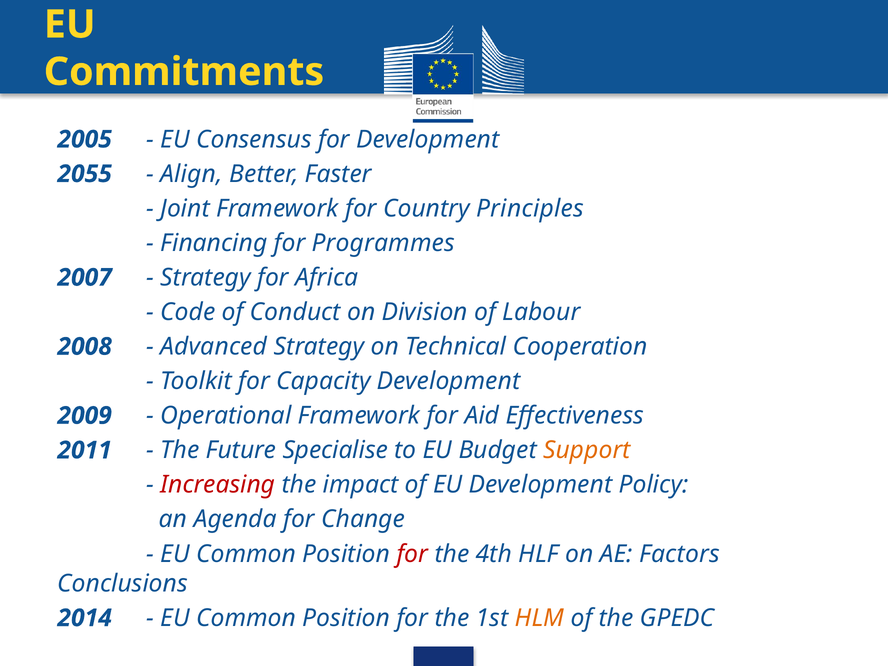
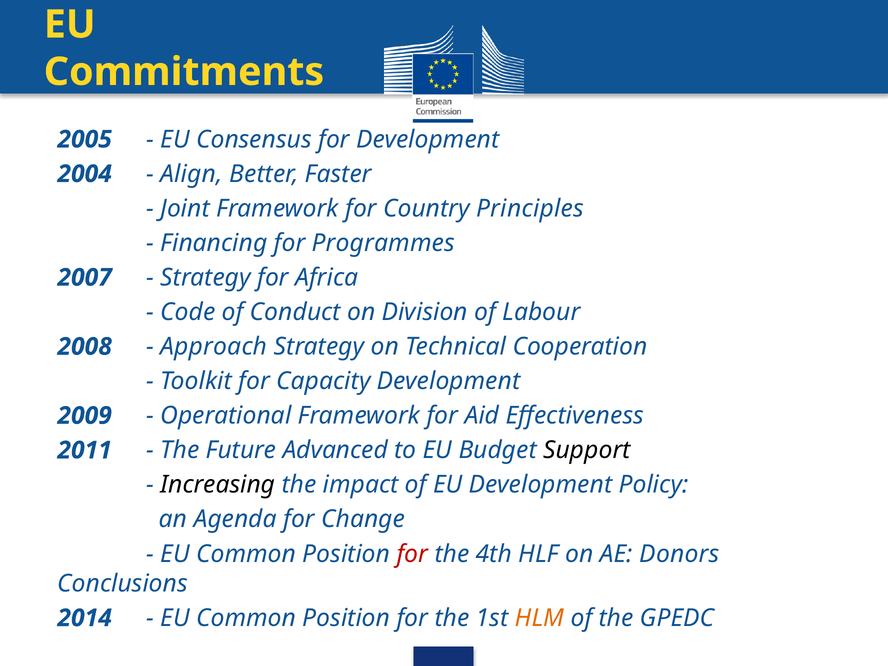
2055: 2055 -> 2004 (85, 174)
Advanced: Advanced -> Approach (214, 347)
Specialise: Specialise -> Advanced (335, 450)
Support colour: orange -> black (587, 450)
Increasing colour: red -> black (218, 485)
Factors: Factors -> Donors (679, 554)
